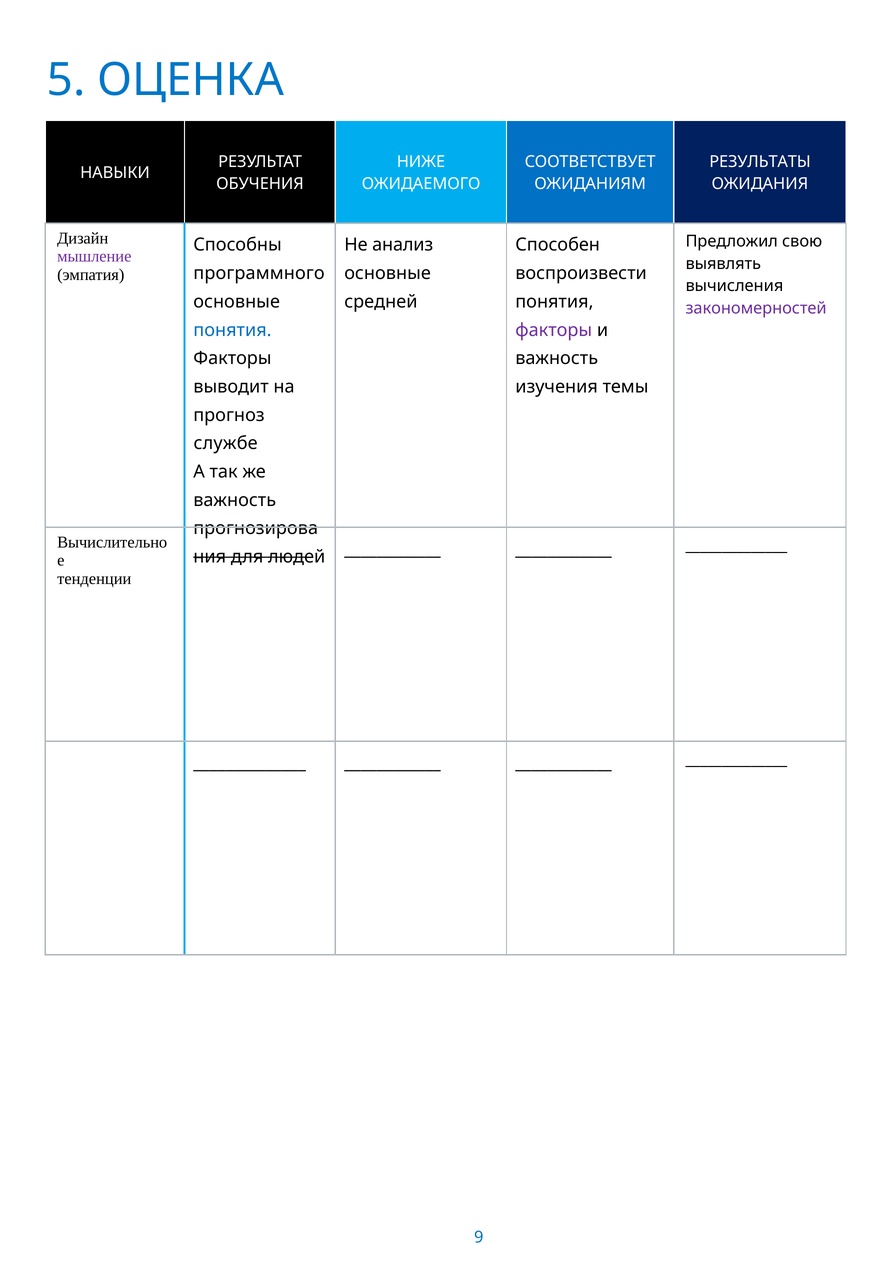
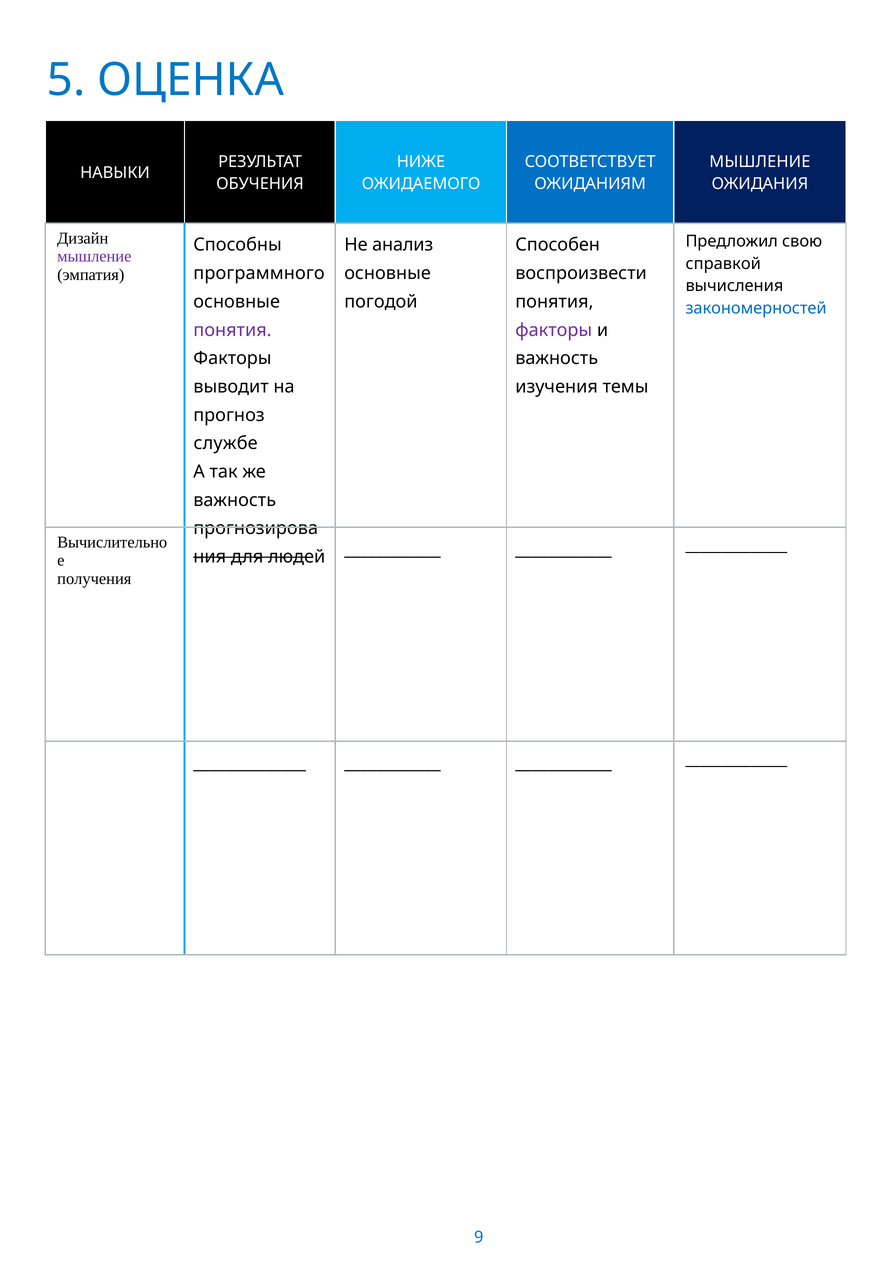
РЕЗУЛЬТАТЫ: РЕЗУЛЬТАТЫ -> МЫШЛЕНИЕ (760, 162)
выявлять: выявлять -> справкой (723, 264)
средней: средней -> погодой (381, 302)
закономерностей colour: purple -> blue (756, 308)
понятия colour: blue -> purple (232, 330)
тенденции: тенденции -> получения (94, 579)
